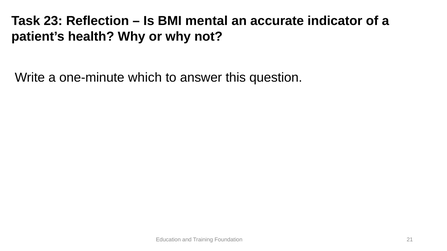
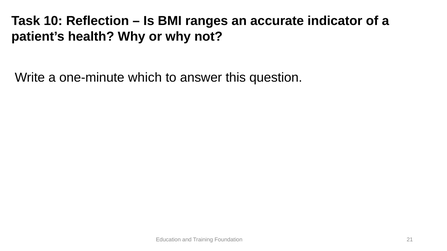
23: 23 -> 10 (53, 21)
mental: mental -> ranges (207, 21)
